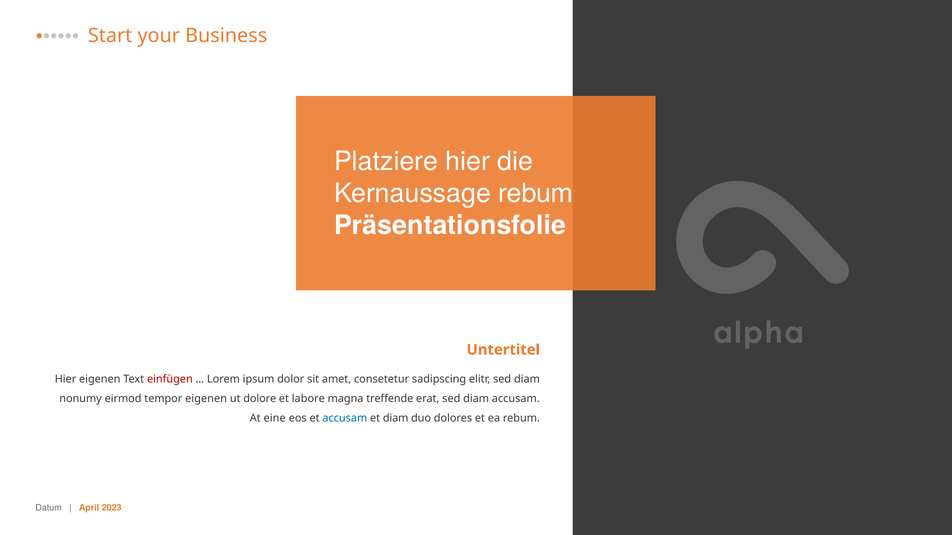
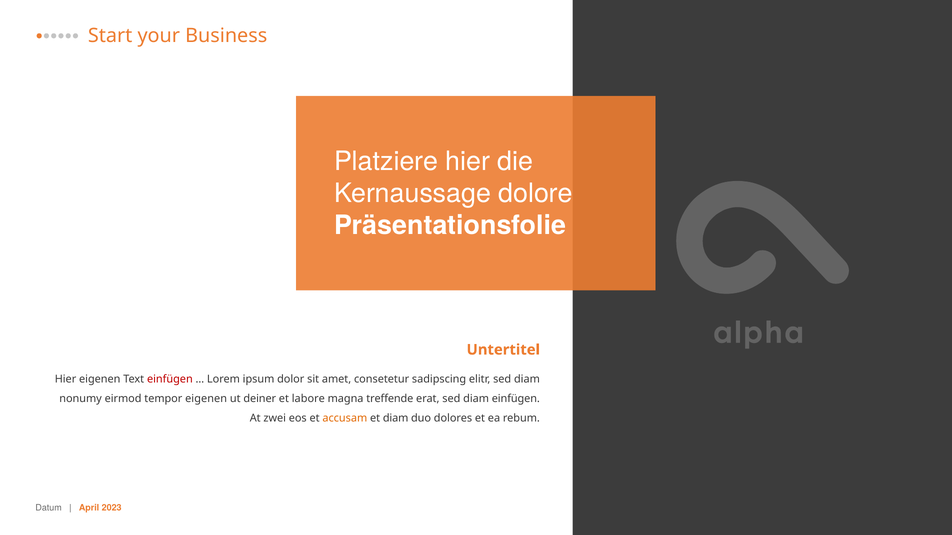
Kernaussage rebum: rebum -> dolore (536, 194)
dolore: dolore -> deiner (260, 399)
diam accusam: accusam -> einfügen (516, 399)
eine: eine -> zwei (275, 419)
accusam colour: blue -> orange (345, 419)
